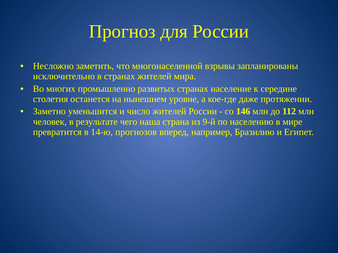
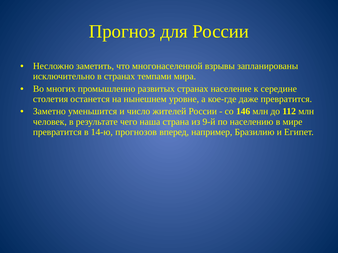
странах жителей: жителей -> темпами (154, 77)
даже протяжении: протяжении -> превратится (286, 99)
